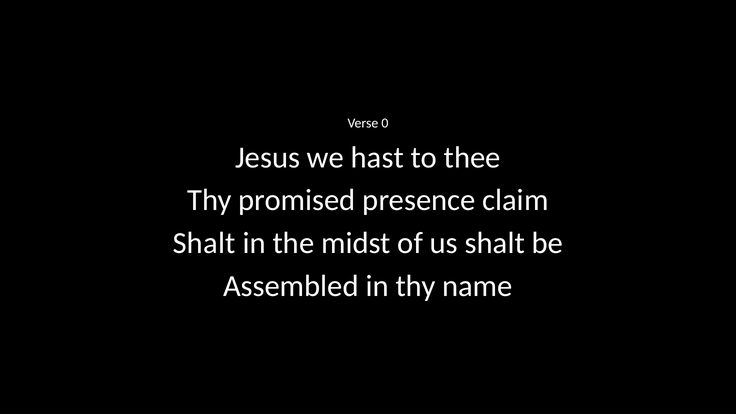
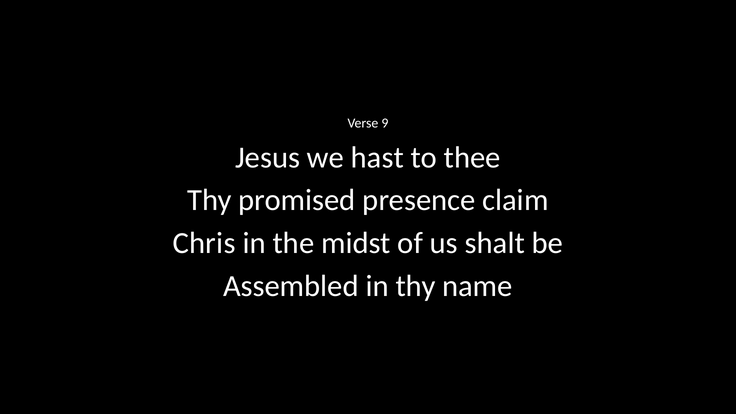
0: 0 -> 9 (385, 123)
Shalt: Shalt -> Chris (204, 243)
